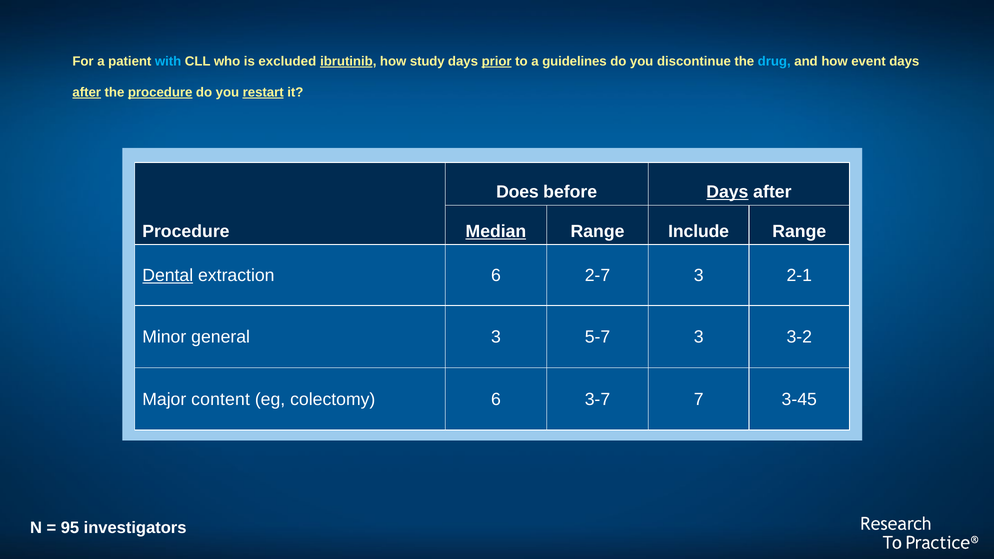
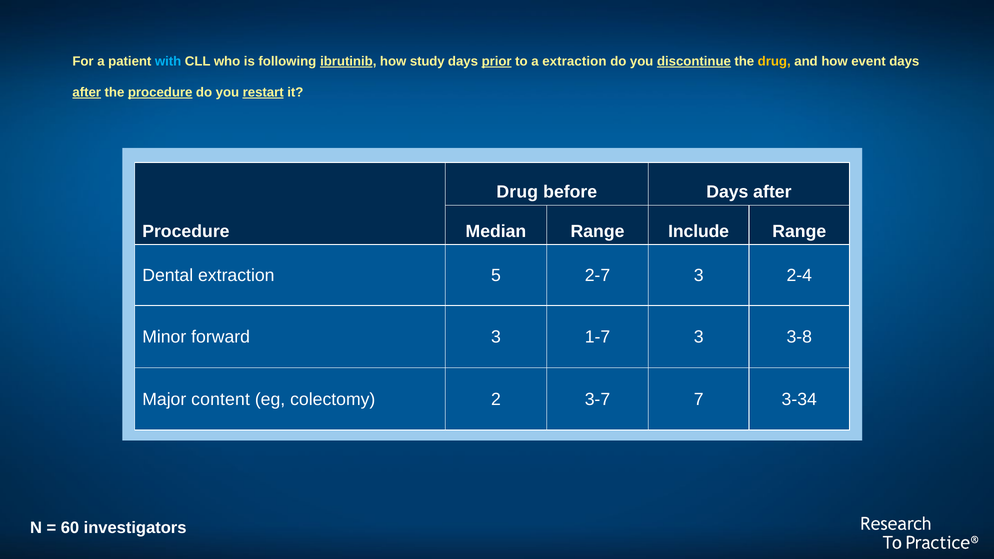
excluded: excluded -> following (287, 61)
a guidelines: guidelines -> extraction (574, 61)
discontinue underline: none -> present (694, 61)
drug colour: light blue -> yellow (774, 61)
Does: Does -> Drug (517, 192)
Days underline: present -> none (727, 192)
Median underline: present -> none (496, 231)
Dental underline: present -> none (168, 275)
extraction 6: 6 -> 5 (496, 275)
2-1: 2-1 -> 2-4 (799, 275)
general: general -> forward (221, 337)
5-7: 5-7 -> 1-7 (597, 337)
3-2: 3-2 -> 3-8 (799, 337)
colectomy 6: 6 -> 2 (496, 399)
3-45: 3-45 -> 3-34 (799, 399)
95: 95 -> 60 (70, 528)
